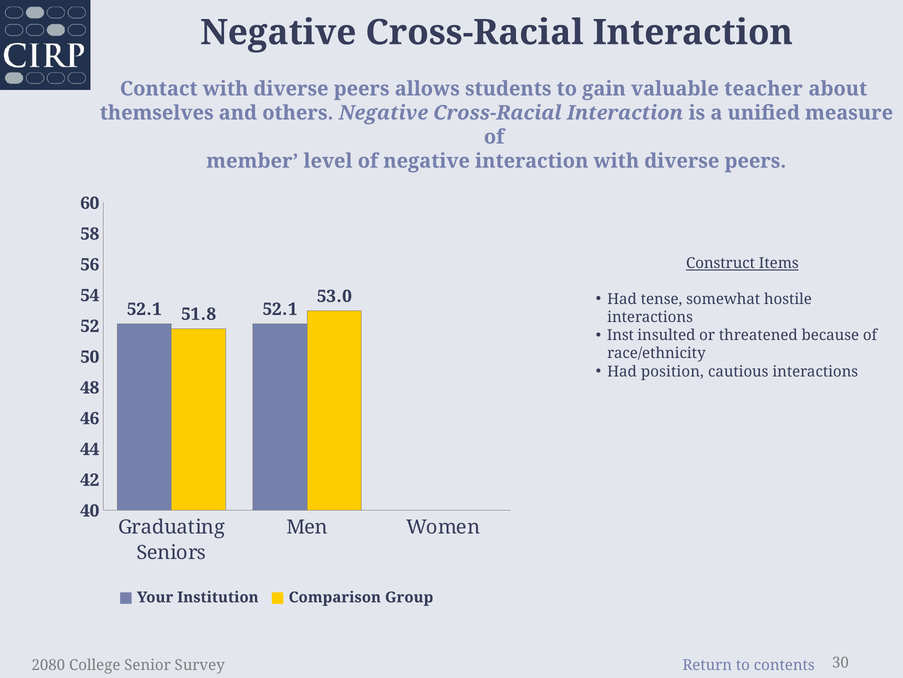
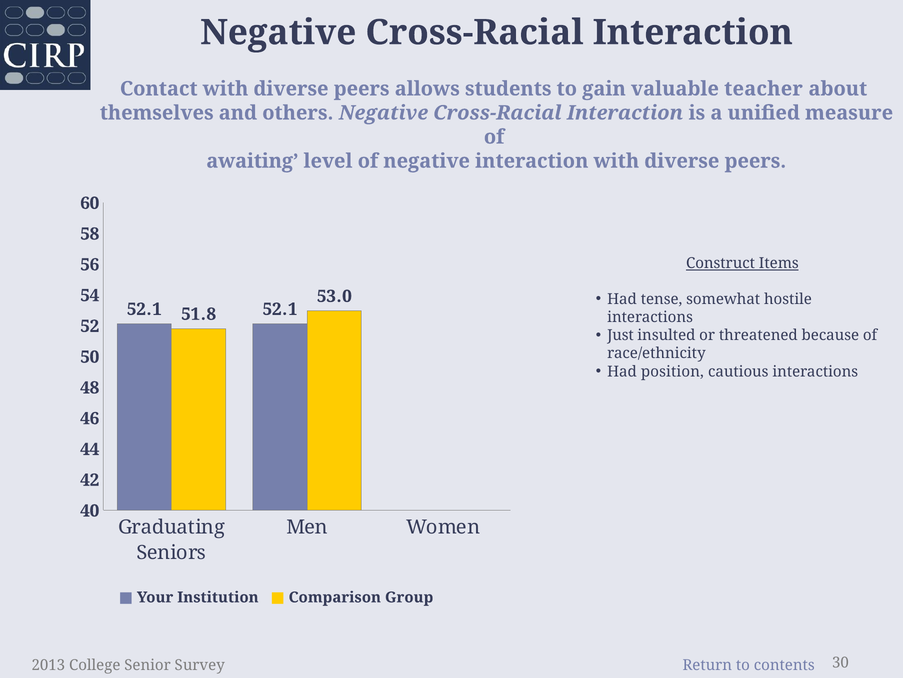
member: member -> awaiting (252, 161)
Inst: Inst -> Just (620, 335)
2080: 2080 -> 2013 (48, 665)
